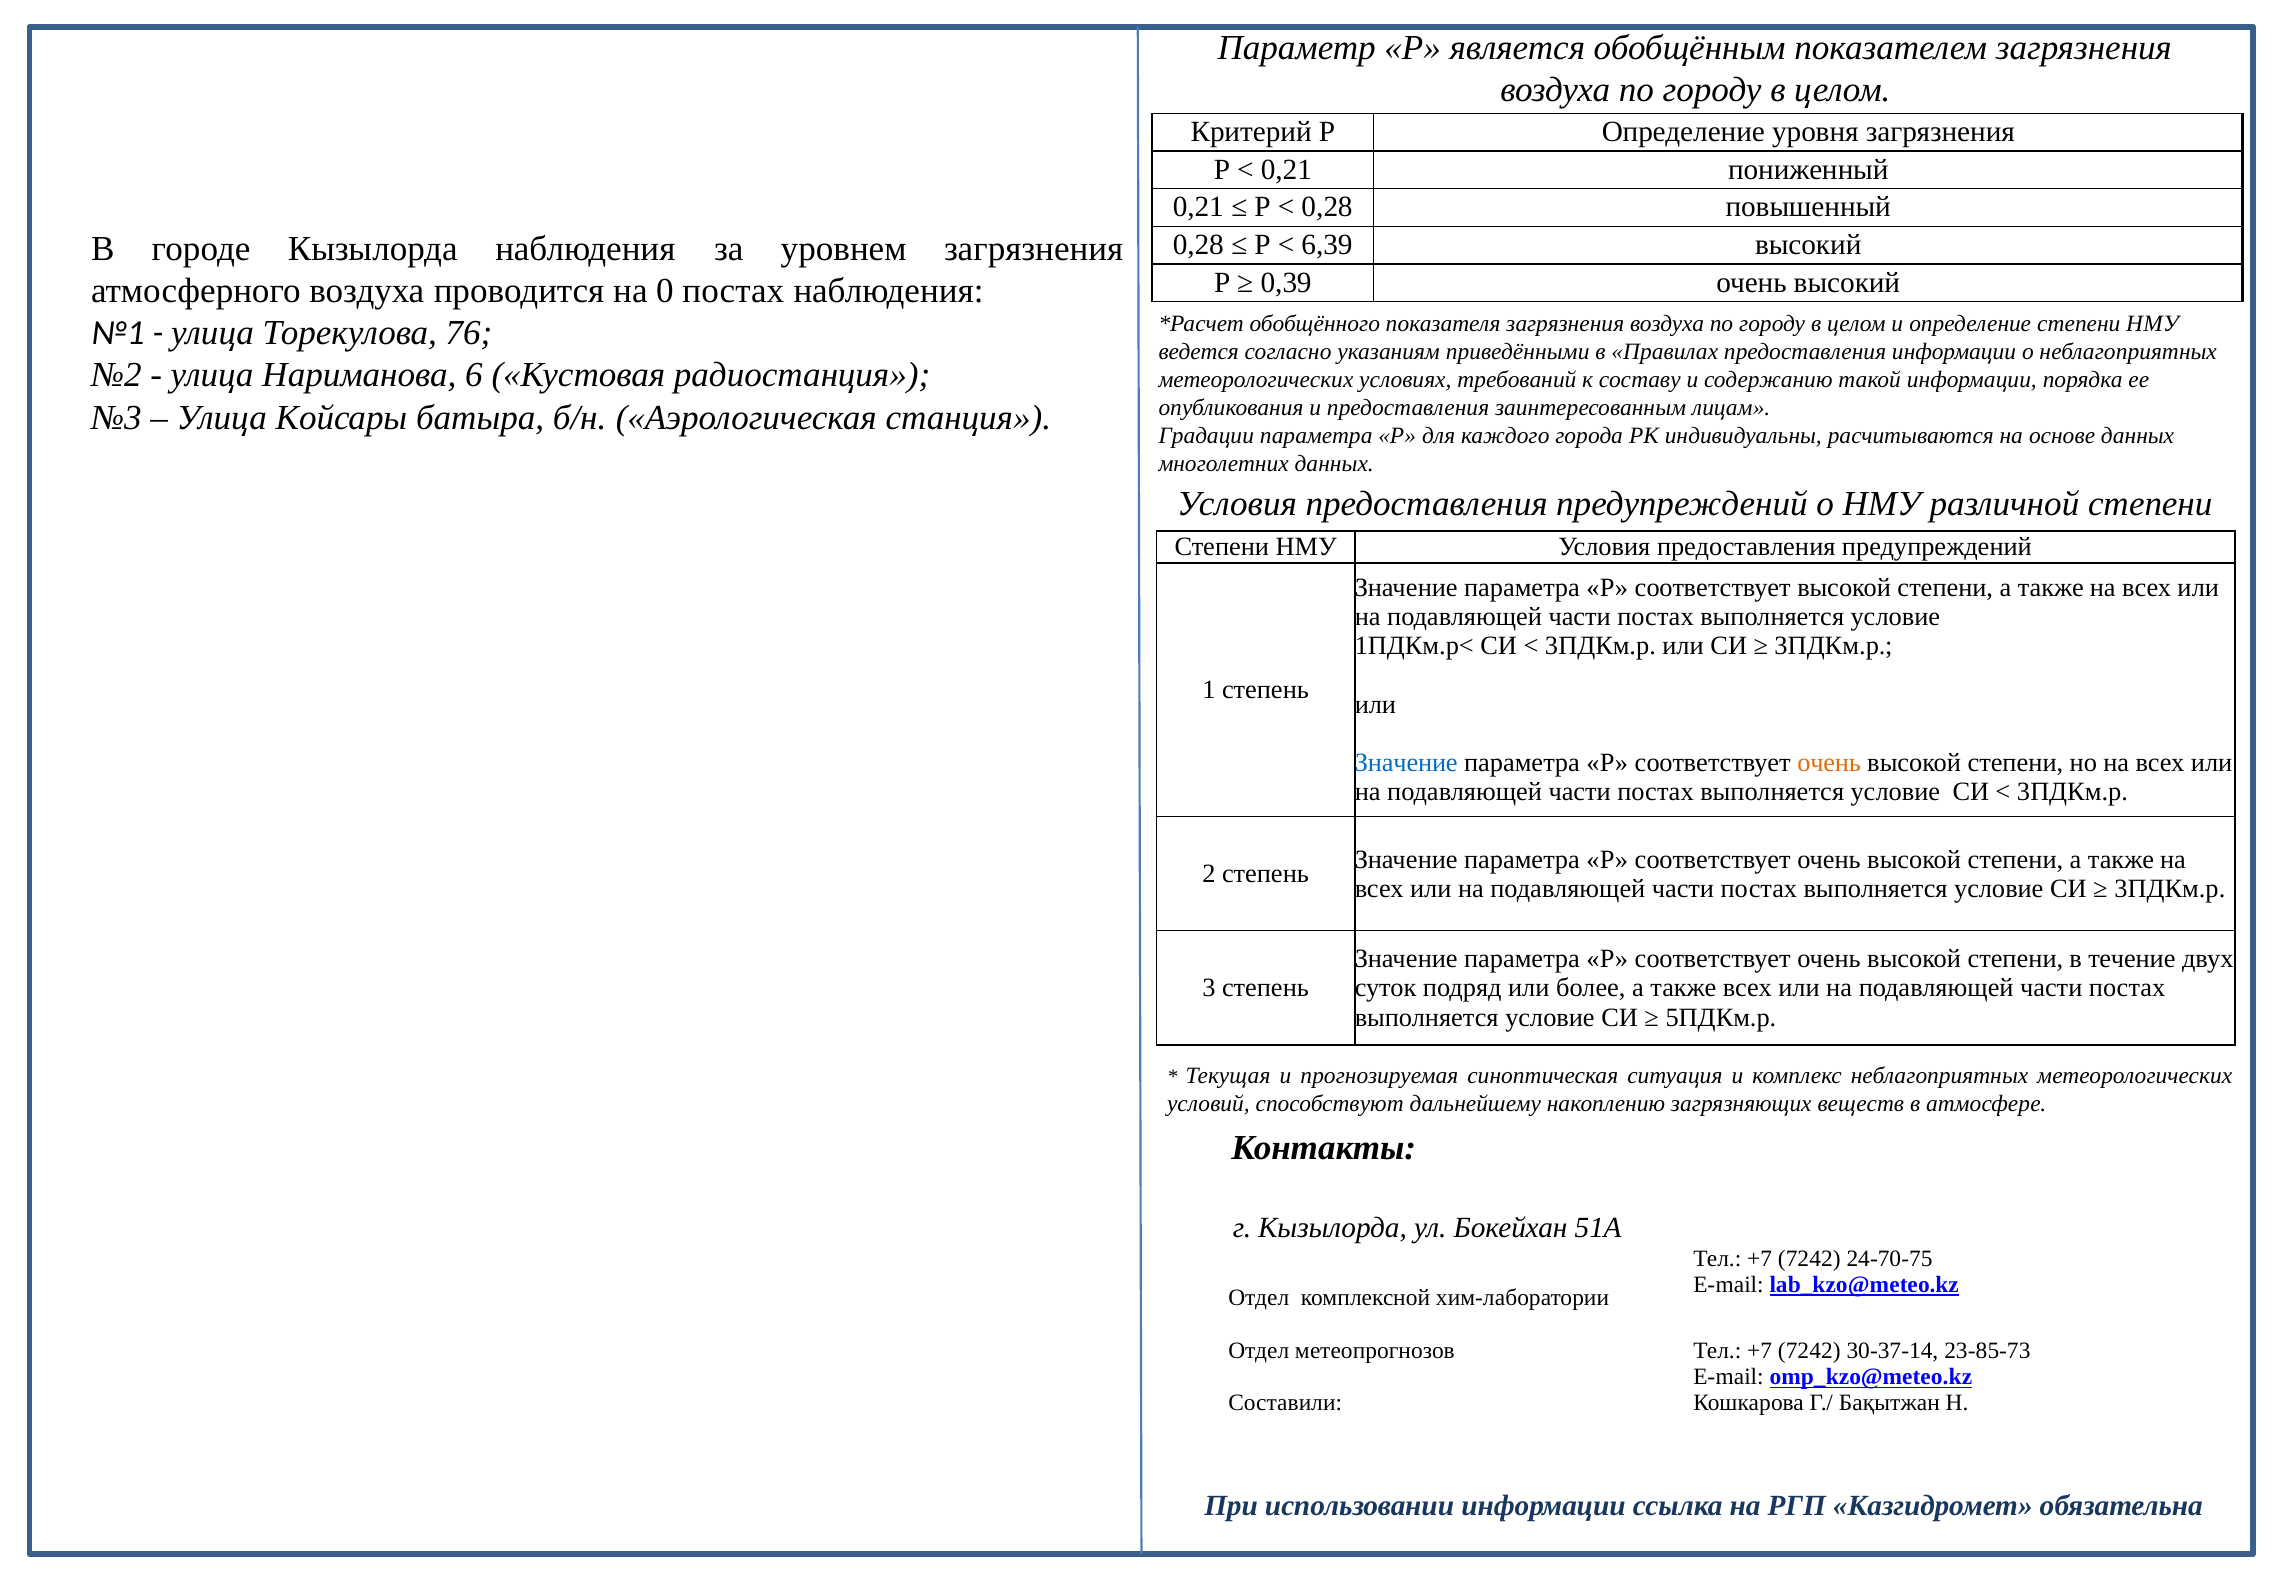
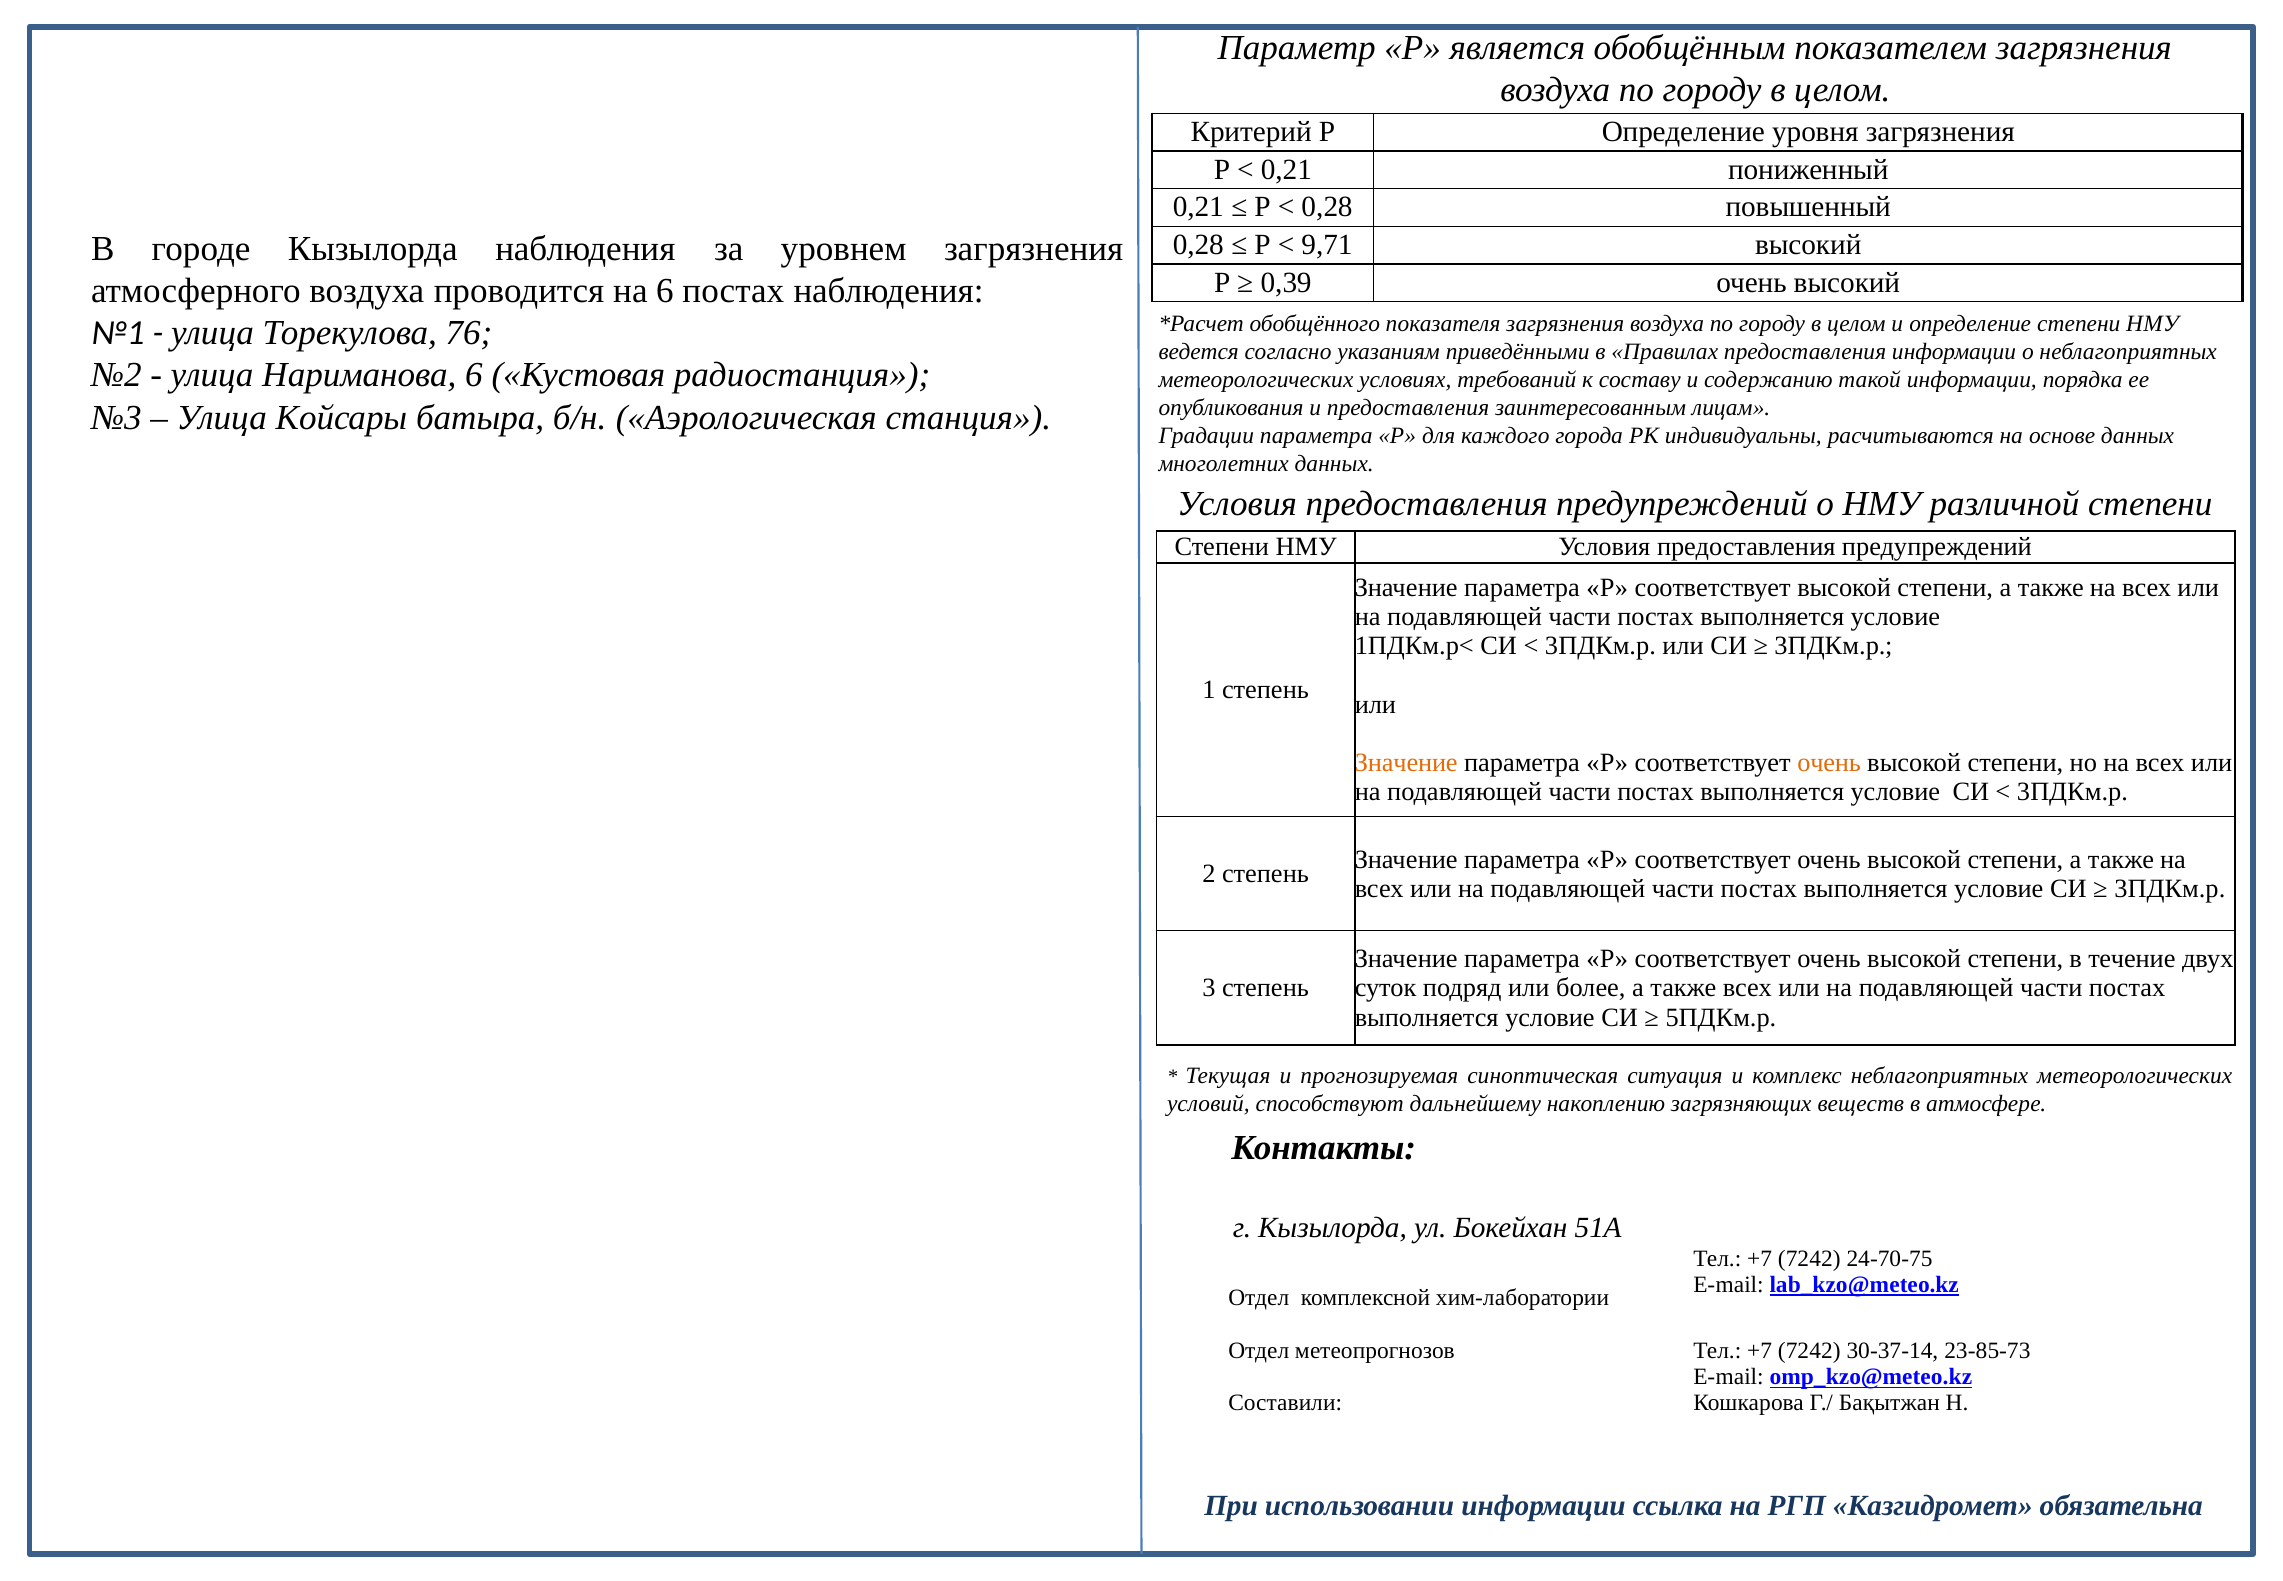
6,39: 6,39 -> 9,71 (1327, 245)
на 0: 0 -> 6 (665, 291)
Значение colour: blue -> orange (1406, 763)
